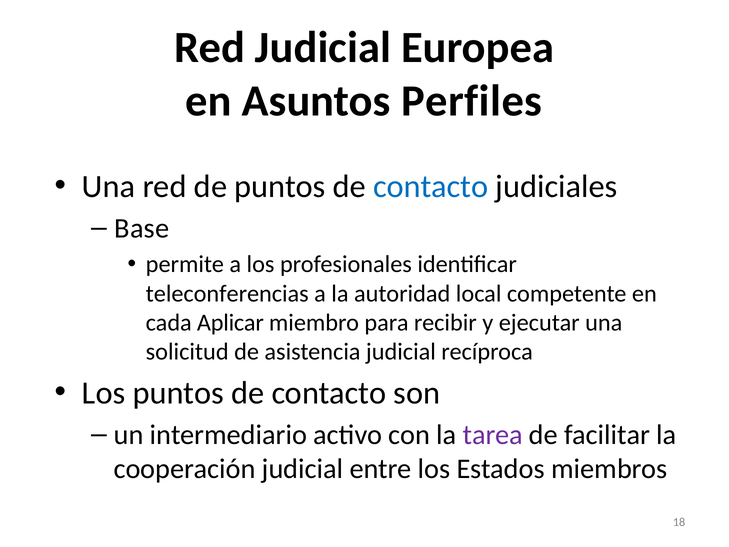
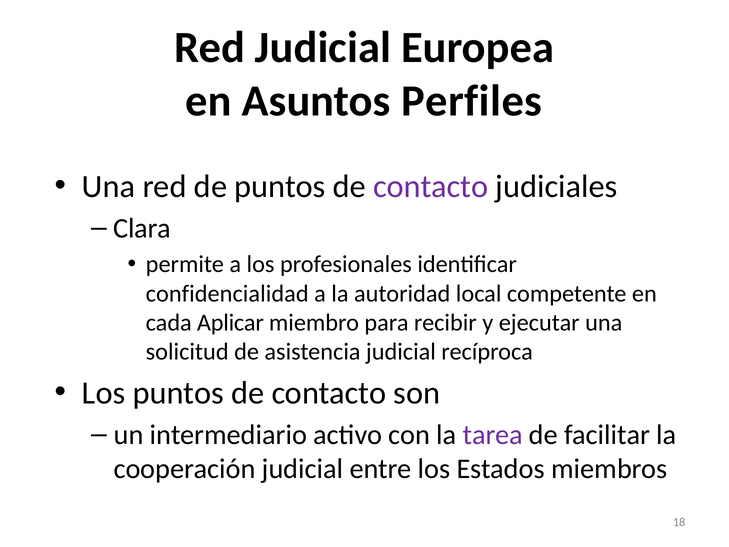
contacto colour: blue -> purple (431, 186)
Base: Base -> Clara (142, 228)
teleconferencias: teleconferencias -> confidencialidad (227, 293)
